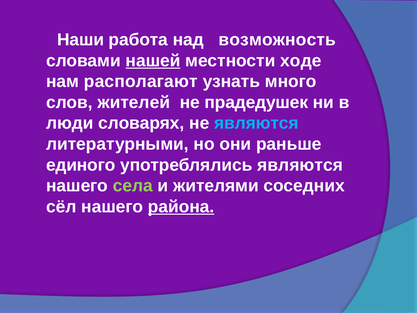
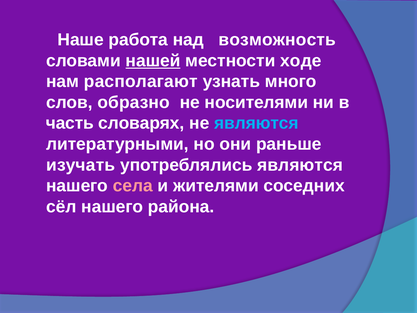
Наши: Наши -> Наше (81, 40)
жителей: жителей -> образно (134, 102)
прадедушек: прадедушек -> носителями (256, 102)
люди: люди -> часть (70, 123)
единого: единого -> изучать (81, 165)
села colour: light green -> pink (133, 186)
района underline: present -> none (181, 207)
